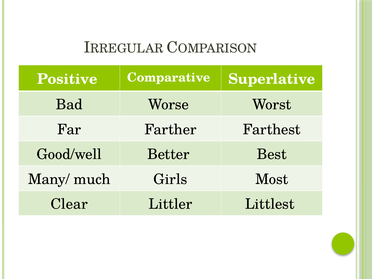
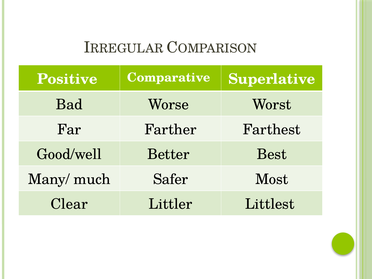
Girls: Girls -> Safer (171, 179)
